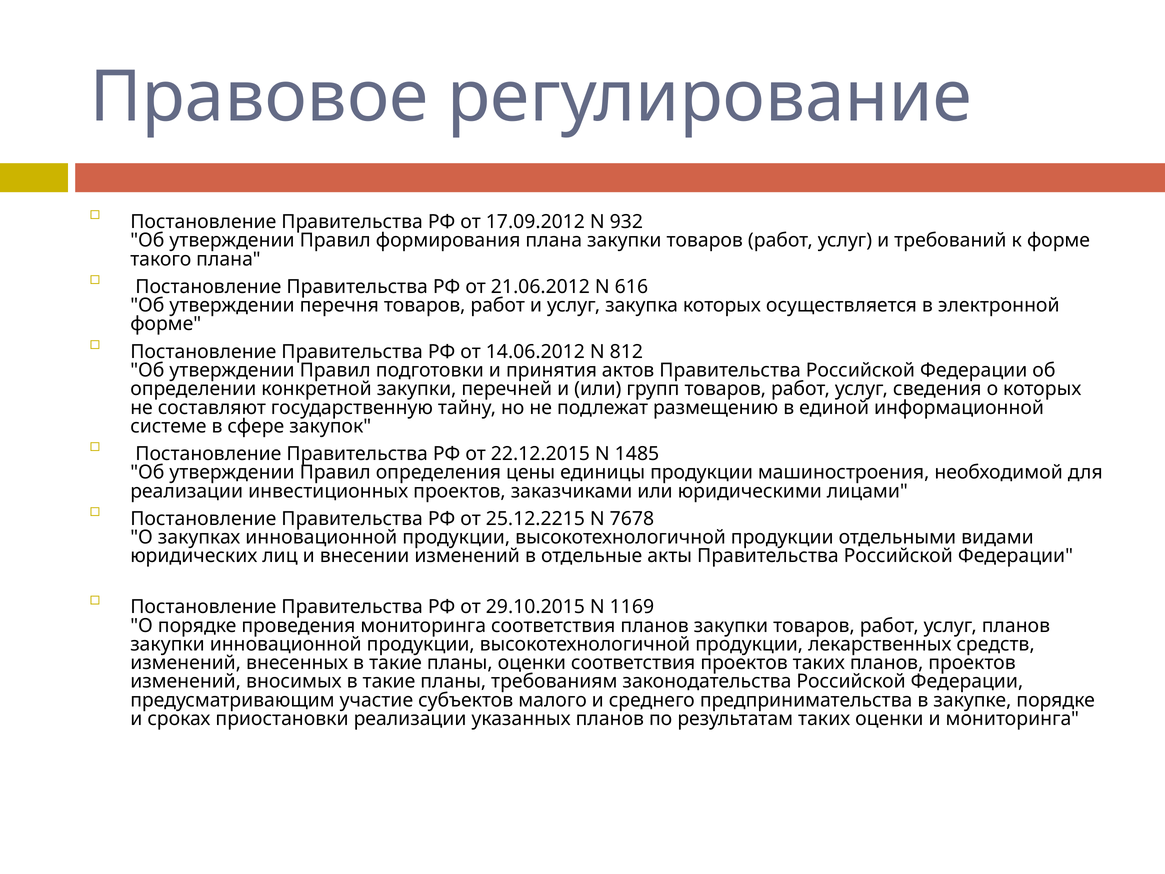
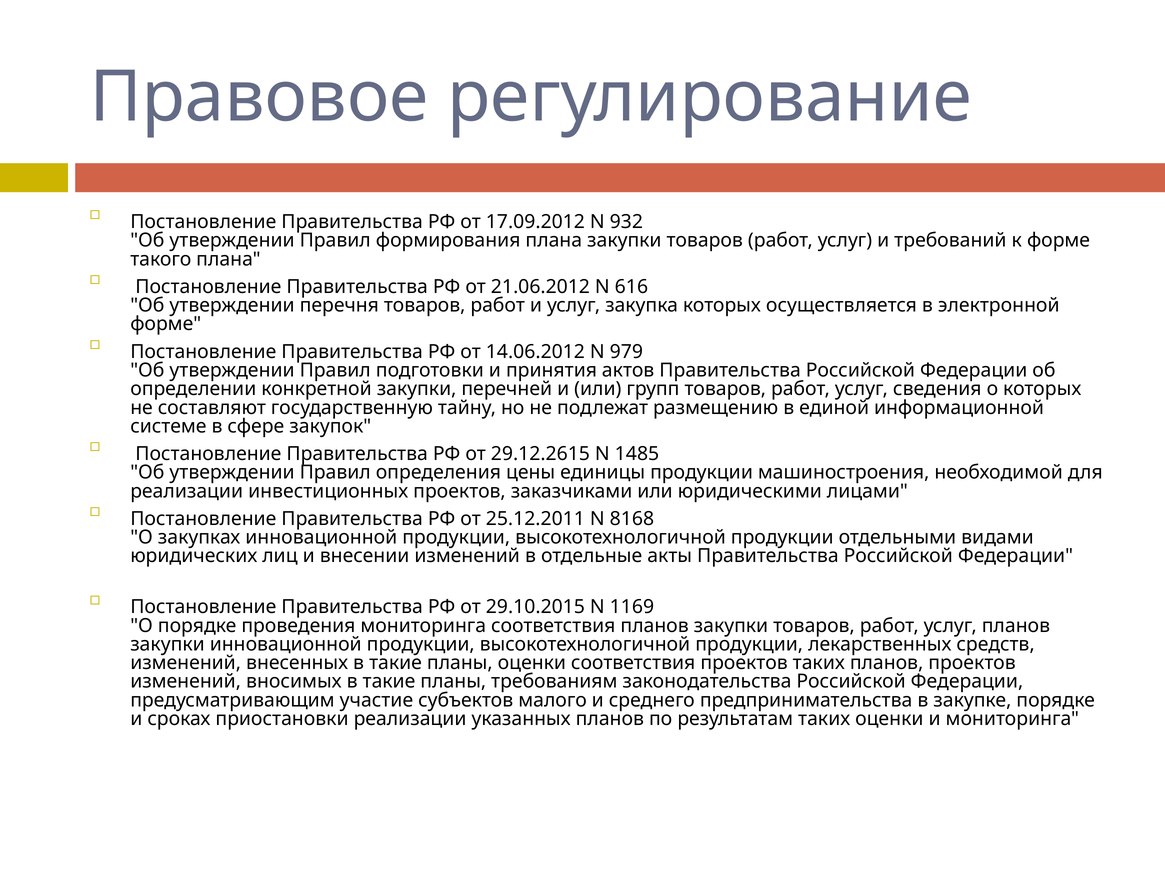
812: 812 -> 979 (626, 352)
22.12.2015: 22.12.2015 -> 29.12.2615 (540, 454)
25.12.2215: 25.12.2215 -> 25.12.2011 (535, 519)
7678: 7678 -> 8168 (632, 519)
